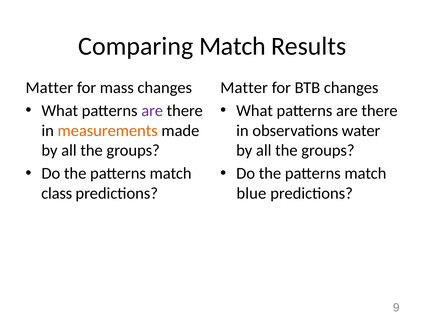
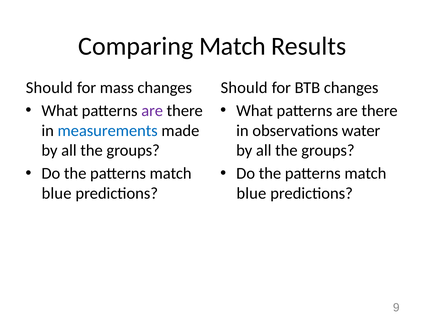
Matter: Matter -> Should (49, 88)
Matter: Matter -> Should (244, 88)
measurements colour: orange -> blue (108, 130)
class: class -> blue (57, 193)
